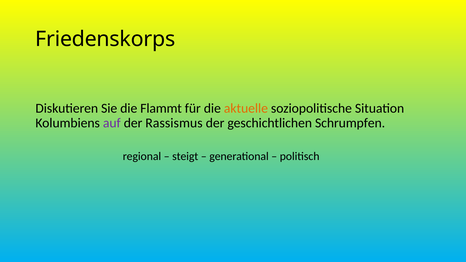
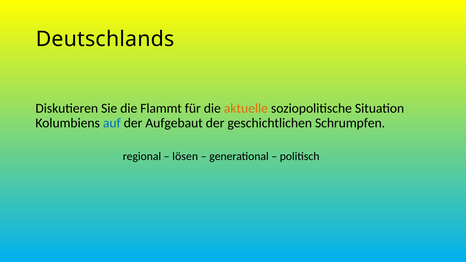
Friedenskorps: Friedenskorps -> Deutschlands (105, 39)
auf colour: purple -> blue (112, 123)
Rassismus: Rassismus -> Aufgebaut (174, 123)
steigt: steigt -> lösen (185, 156)
